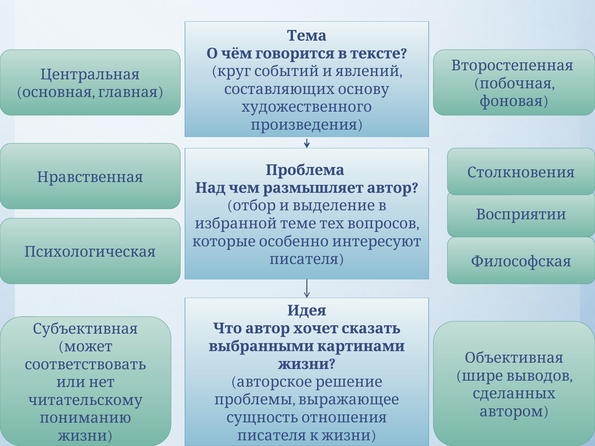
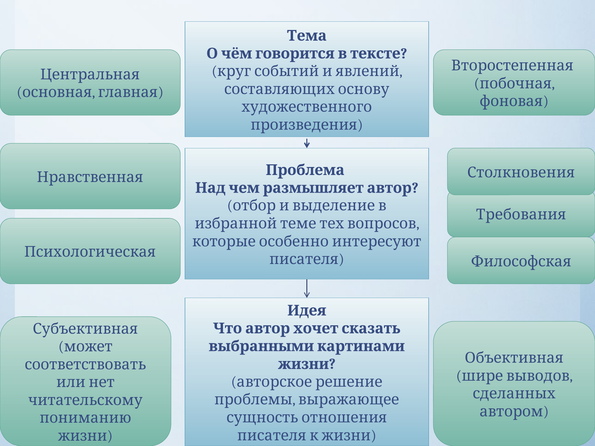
Восприятии: Восприятии -> Требования (521, 215)
